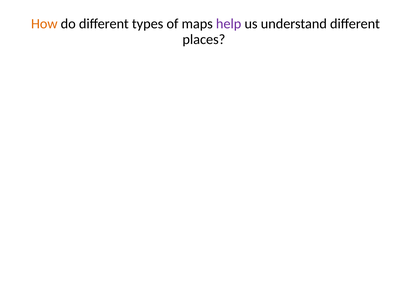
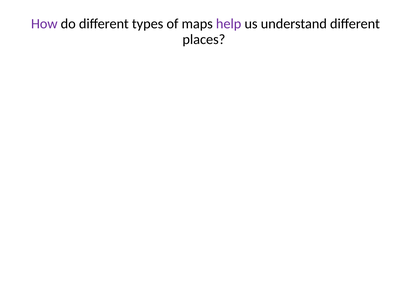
How colour: orange -> purple (44, 24)
